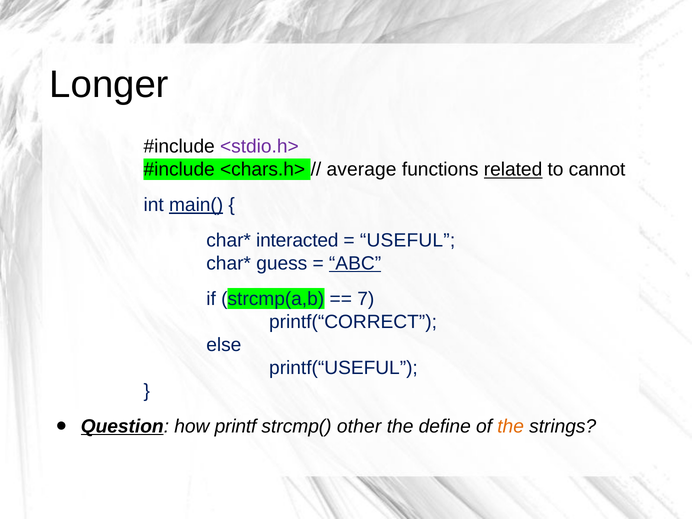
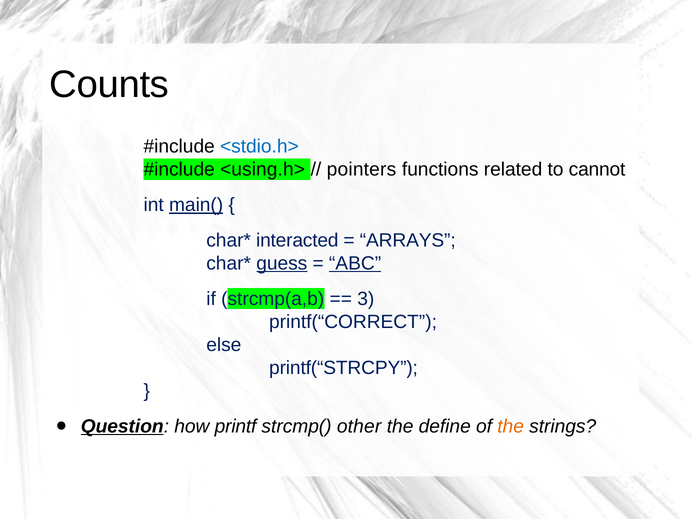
Longer: Longer -> Counts (109, 85)
<stdio.h> colour: purple -> blue (259, 147)
<chars.h>: <chars.h> -> <using.h> (262, 170)
average: average -> pointers (362, 170)
related underline: present -> none (513, 170)
USEFUL: USEFUL -> ARRAYS (408, 240)
guess underline: none -> present (282, 263)
7: 7 -> 3 (366, 299)
printf(“USEFUL: printf(“USEFUL -> printf(“STRCPY (344, 368)
